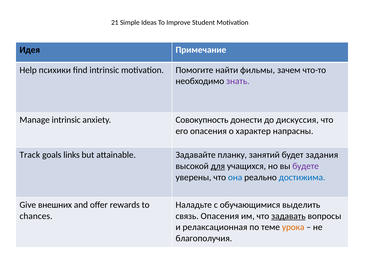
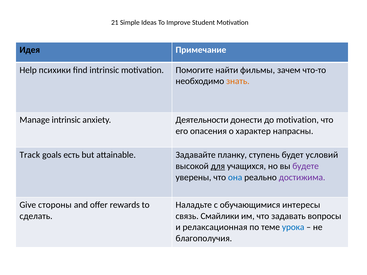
знать colour: purple -> orange (238, 81)
Совокупность: Совокупность -> Деятельности (202, 120)
до дискуссия: дискуссия -> motivation (297, 120)
links: links -> есть (72, 155)
занятий: занятий -> ступень (264, 155)
задания: задания -> условий (322, 155)
достижима colour: blue -> purple (302, 177)
внешних: внешних -> стороны (55, 205)
выделить: выделить -> интересы (301, 205)
chances: chances -> сделать (36, 216)
связь Опасения: Опасения -> Смайлики (220, 216)
задавать underline: present -> none (288, 216)
урока colour: orange -> blue (293, 227)
